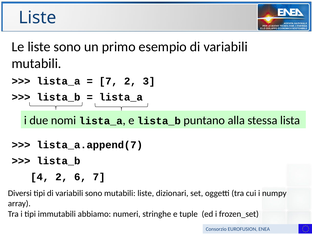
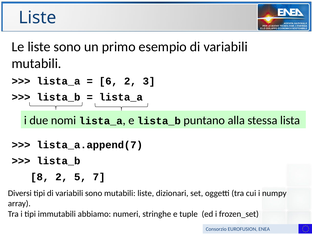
7: 7 -> 6 (108, 81)
4: 4 -> 8 (40, 177)
6: 6 -> 5 (80, 177)
